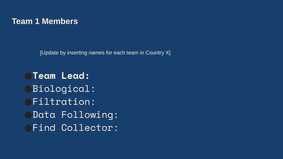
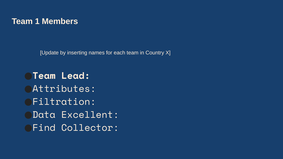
Biological: Biological -> Attributes (64, 89)
Following: Following -> Excellent (90, 115)
